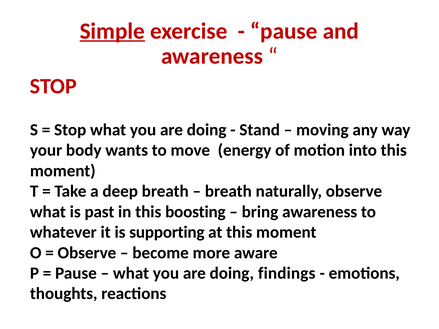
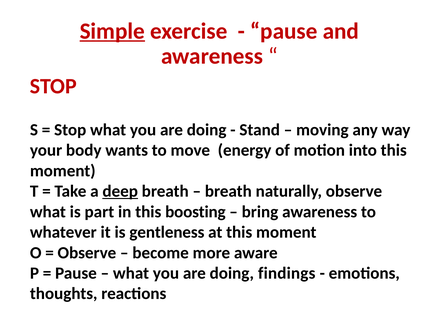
deep underline: none -> present (120, 191)
past: past -> part (99, 212)
supporting: supporting -> gentleness (167, 232)
